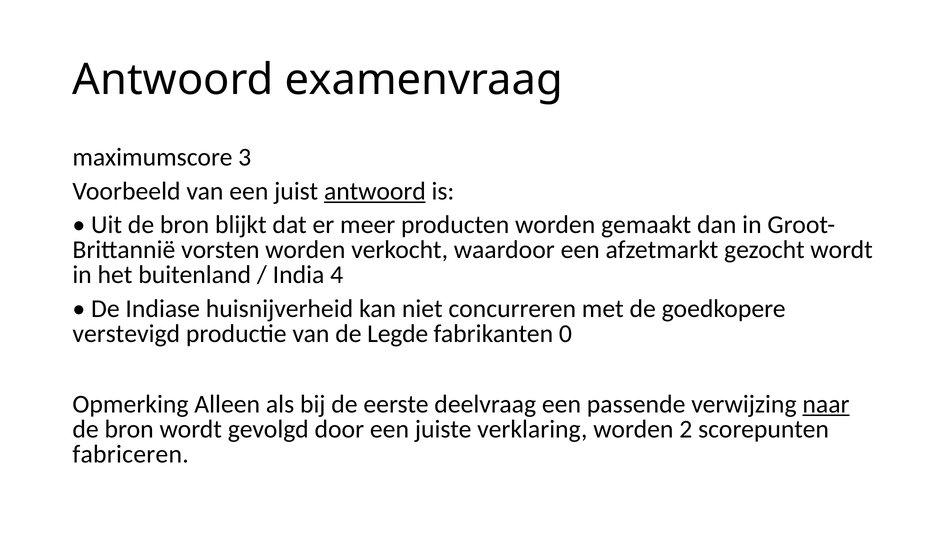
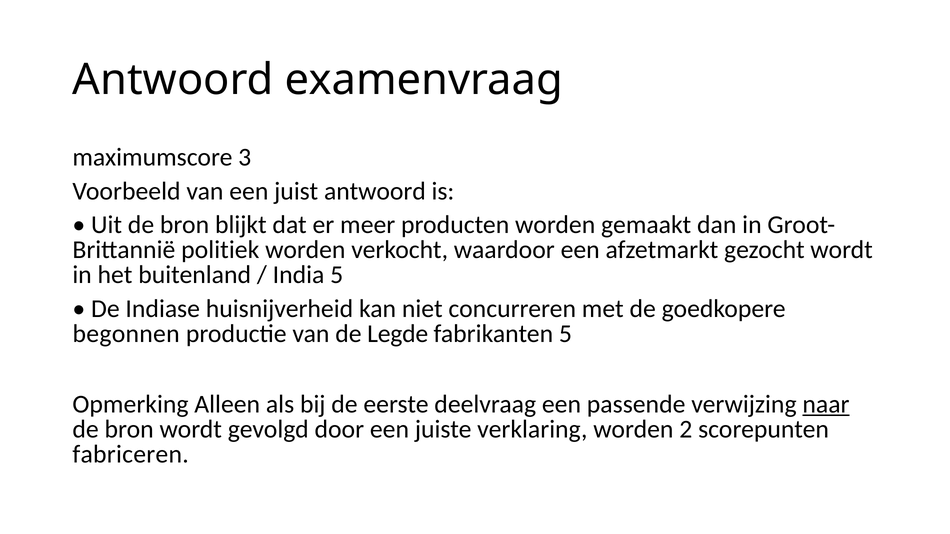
antwoord underline: present -> none (375, 191)
vorsten: vorsten -> politiek (220, 250)
India 4: 4 -> 5 (337, 275)
verstevigd: verstevigd -> begonnen (126, 334)
fabrikanten 0: 0 -> 5 (565, 334)
